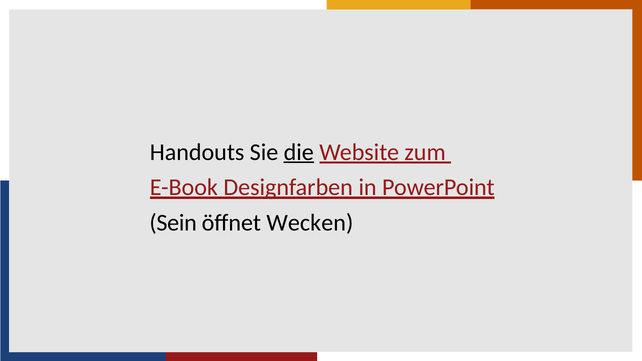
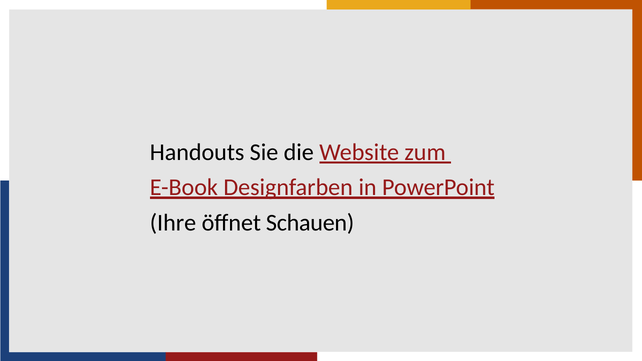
die underline: present -> none (299, 152)
Sein: Sein -> Ihre (173, 223)
Wecken: Wecken -> Schauen (310, 223)
